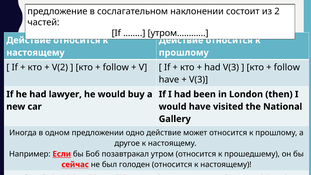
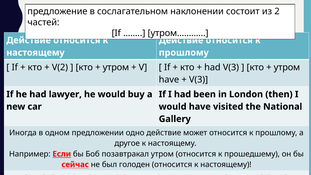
follow: follow -> утром (116, 67)
follow: follow -> утром (287, 67)
